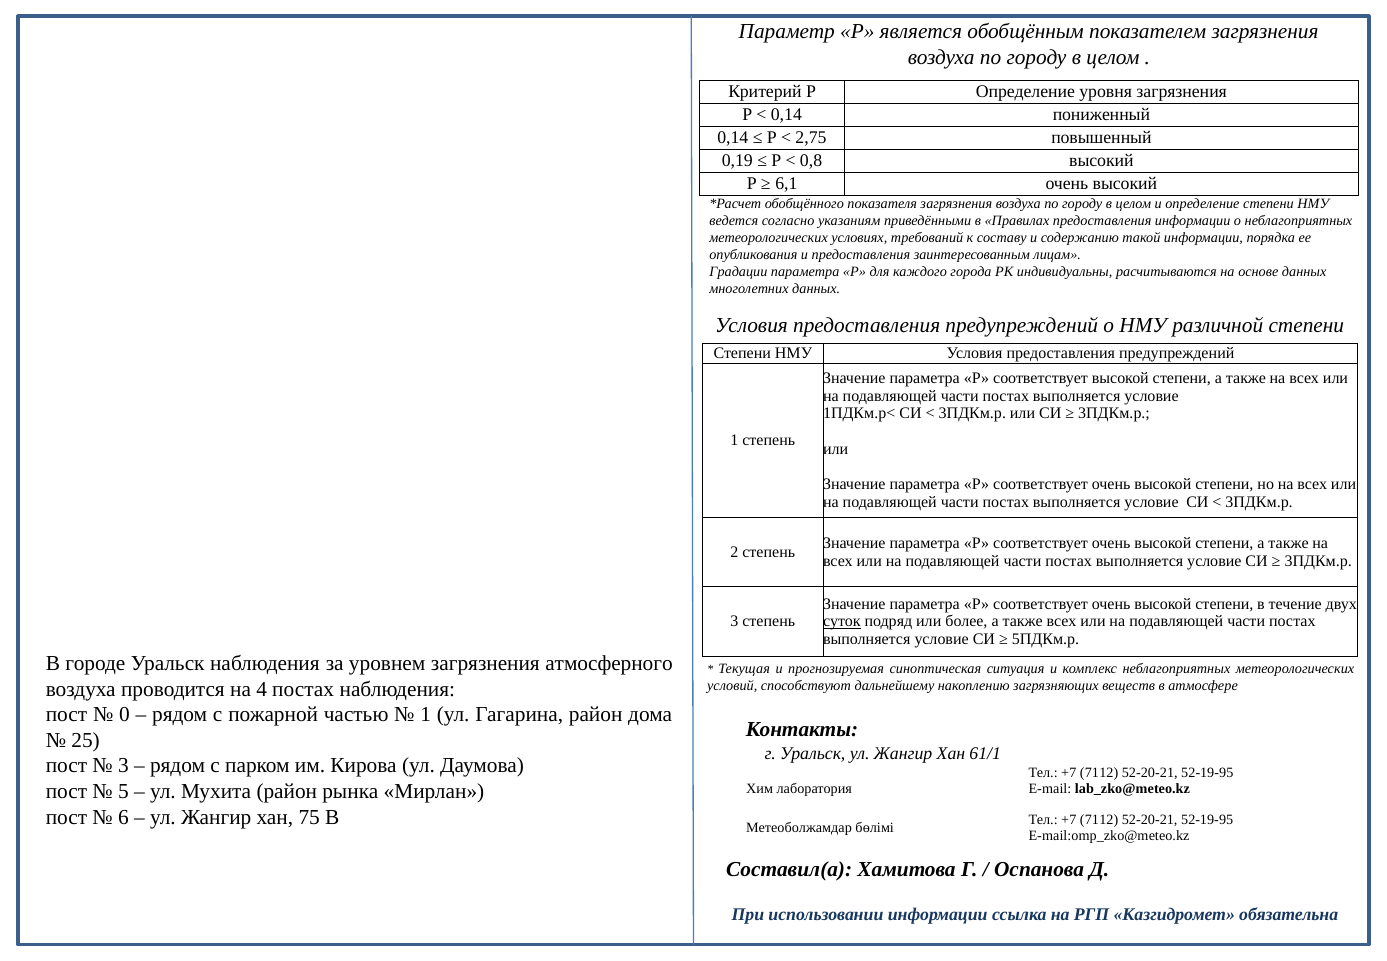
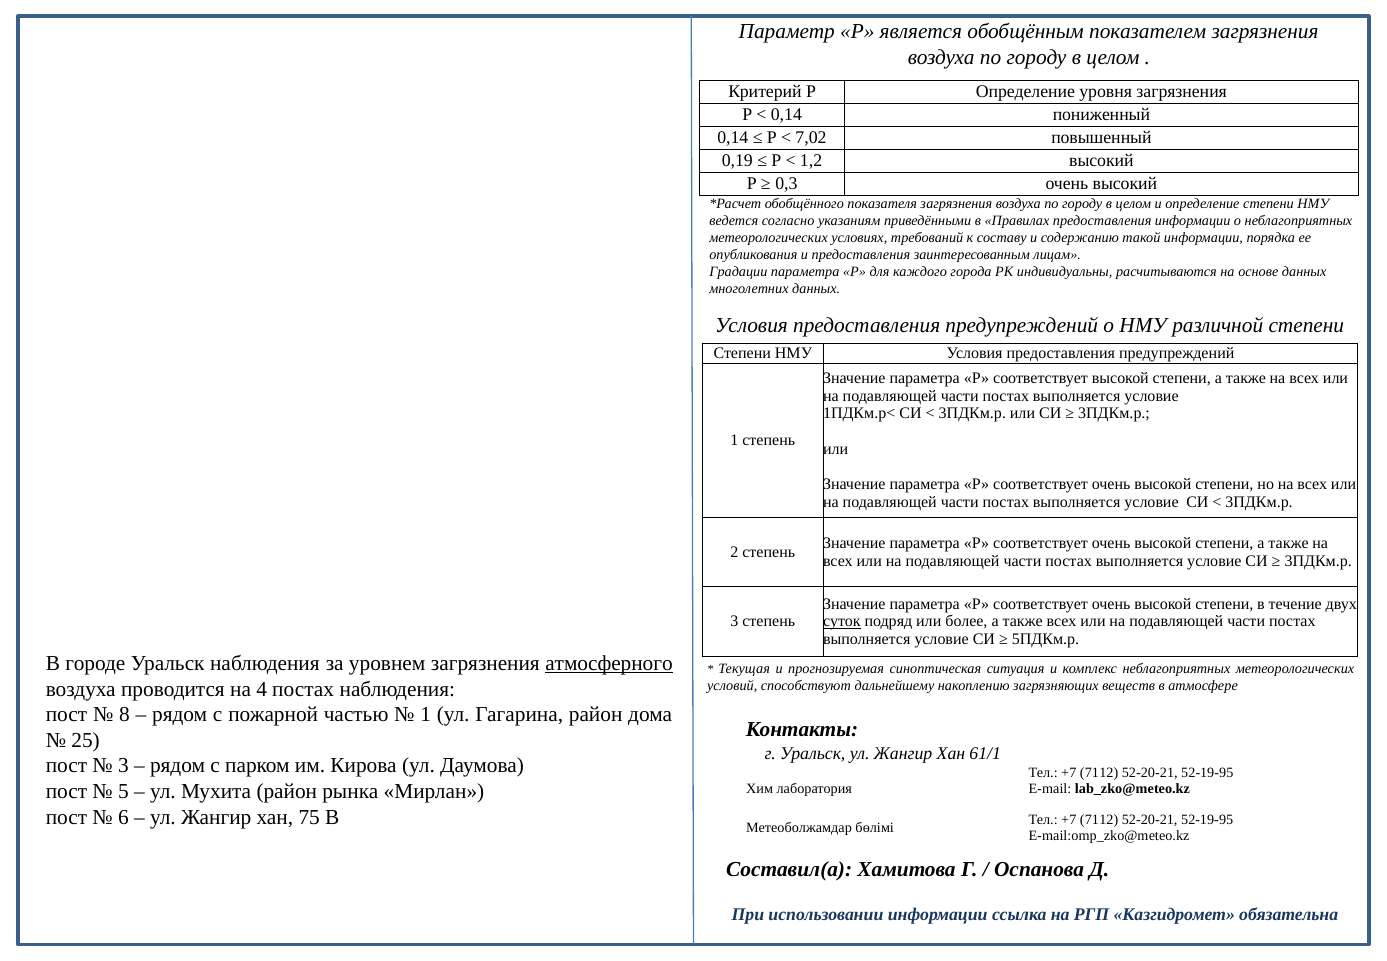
2,75: 2,75 -> 7,02 (811, 138)
0,8: 0,8 -> 1,2 (811, 161)
6,1: 6,1 -> 0,3 (786, 183)
атмосферного underline: none -> present (609, 663)
0: 0 -> 8 (124, 714)
